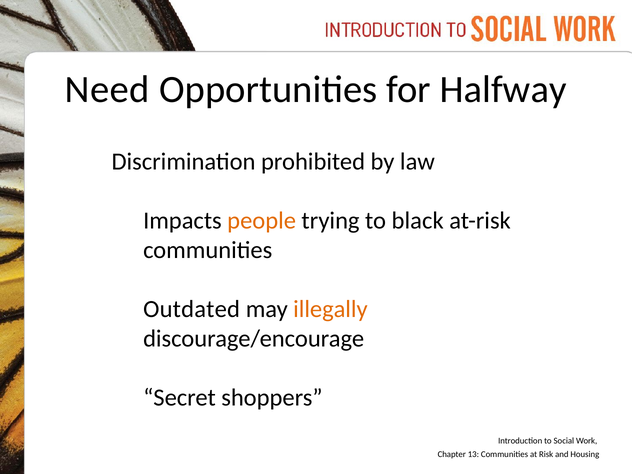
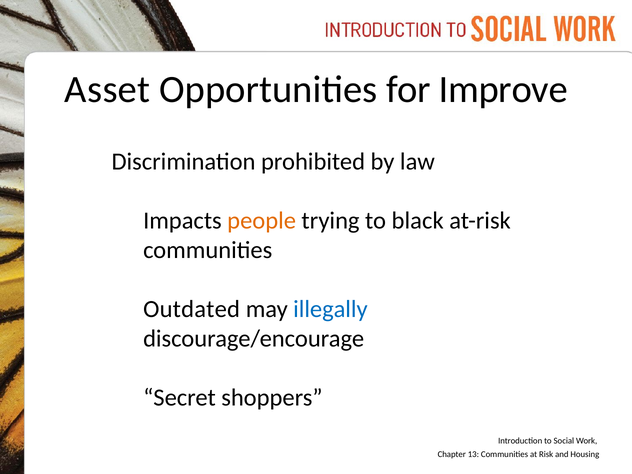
Need: Need -> Asset (107, 90)
Halfway: Halfway -> Improve (503, 90)
illegally colour: orange -> blue (330, 309)
